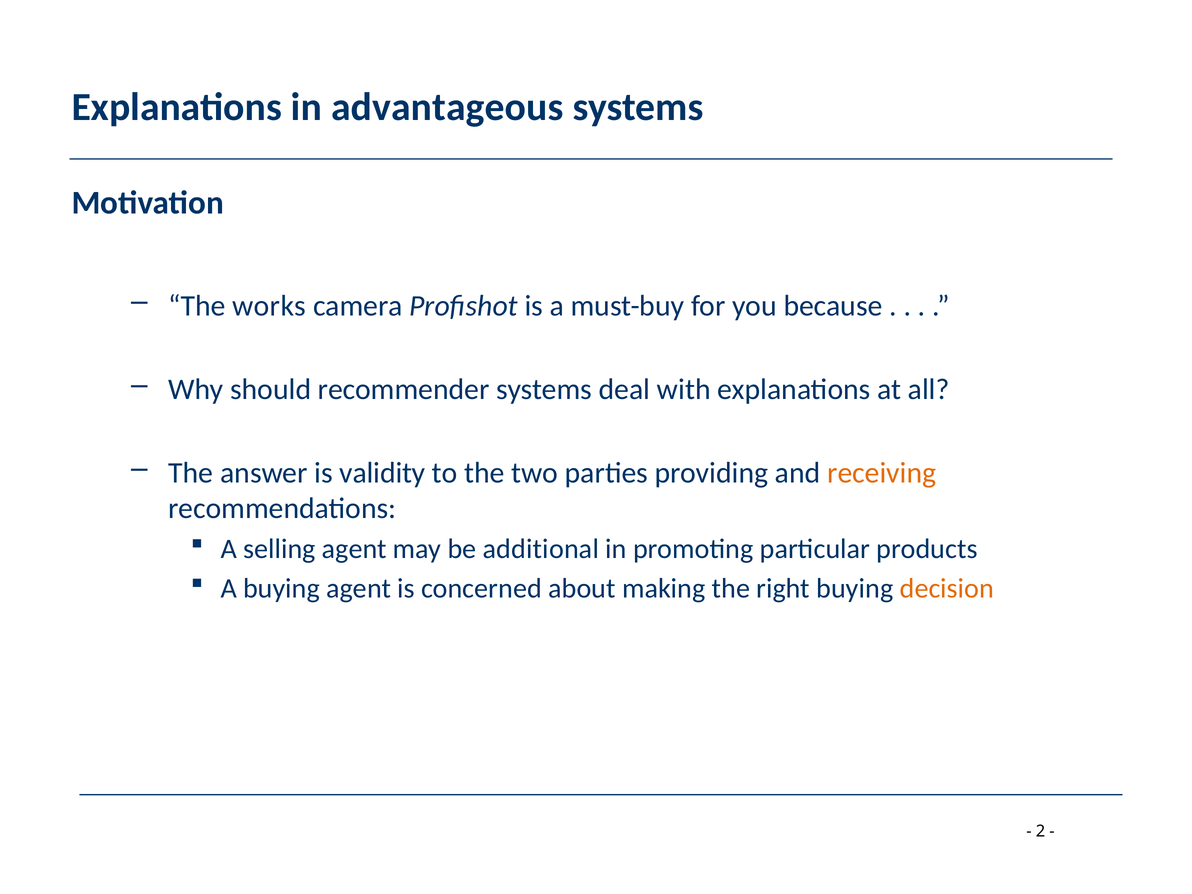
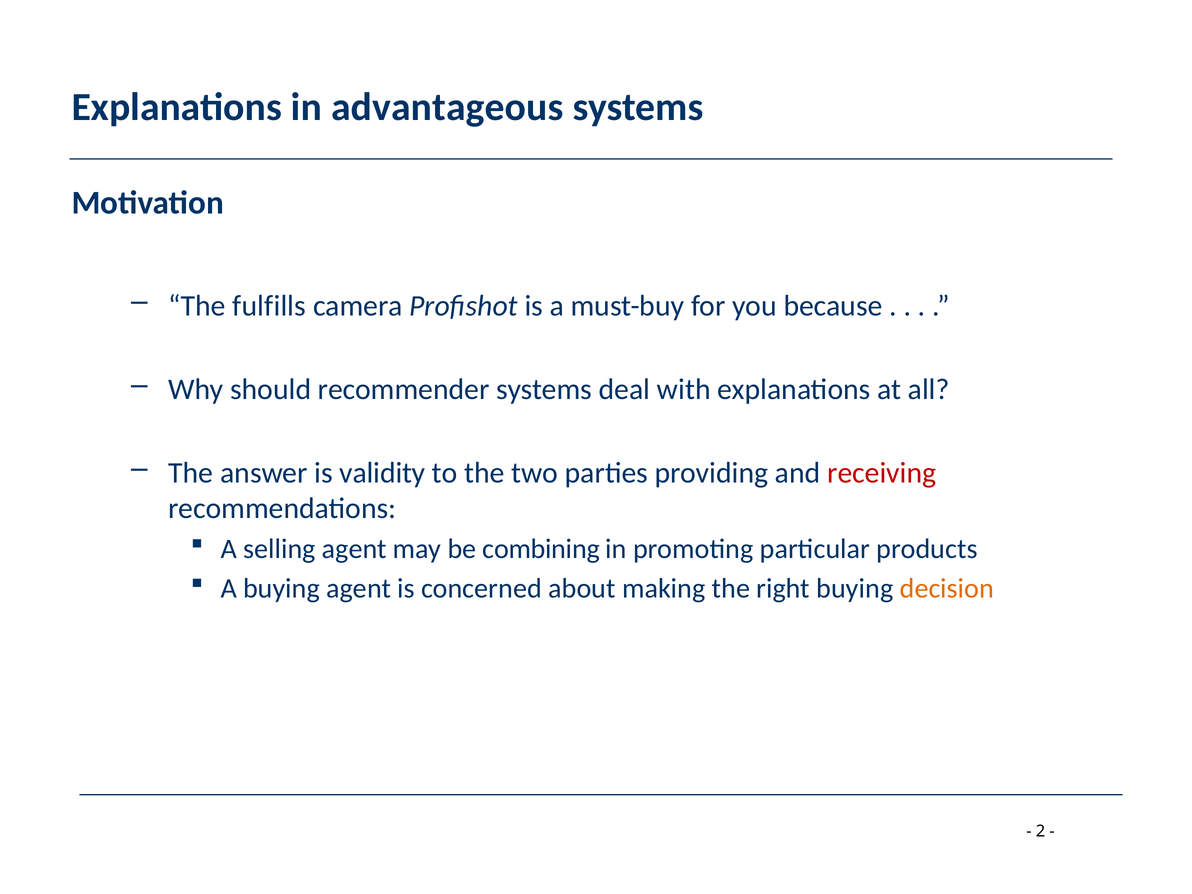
works: works -> fulfills (269, 306)
receiving colour: orange -> red (882, 473)
additional: additional -> combining (541, 549)
